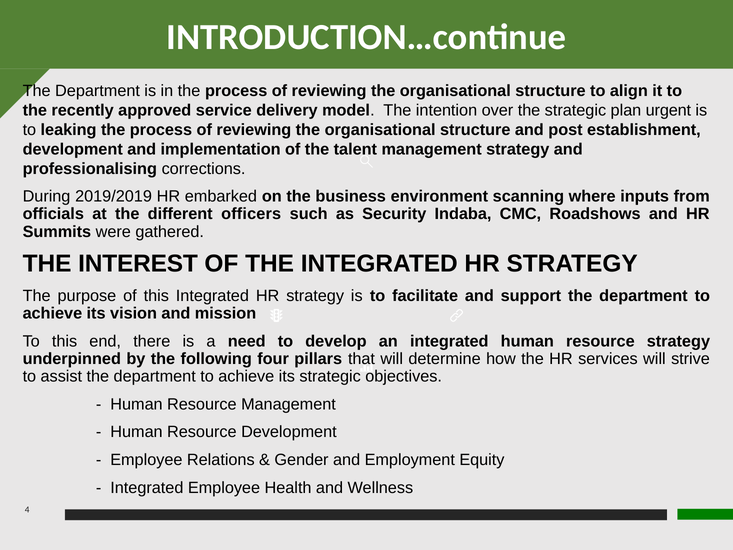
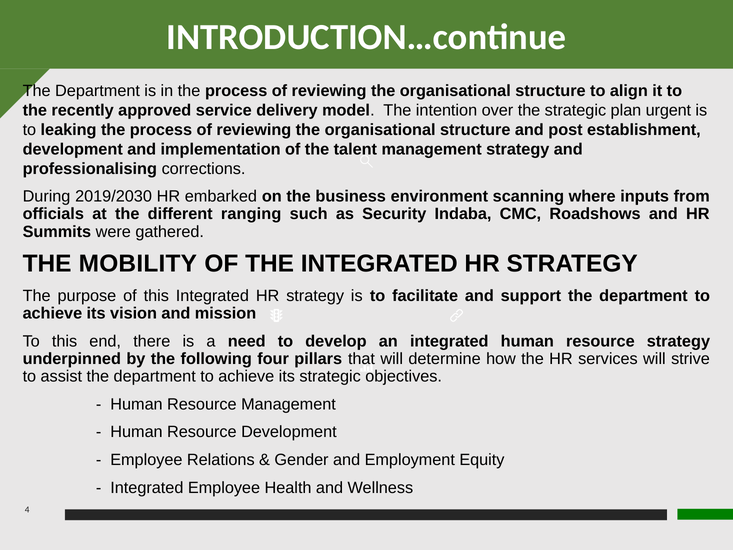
2019/2019: 2019/2019 -> 2019/2030 (114, 196)
officers: officers -> ranging (251, 214)
INTEREST: INTEREST -> MOBILITY (138, 264)
